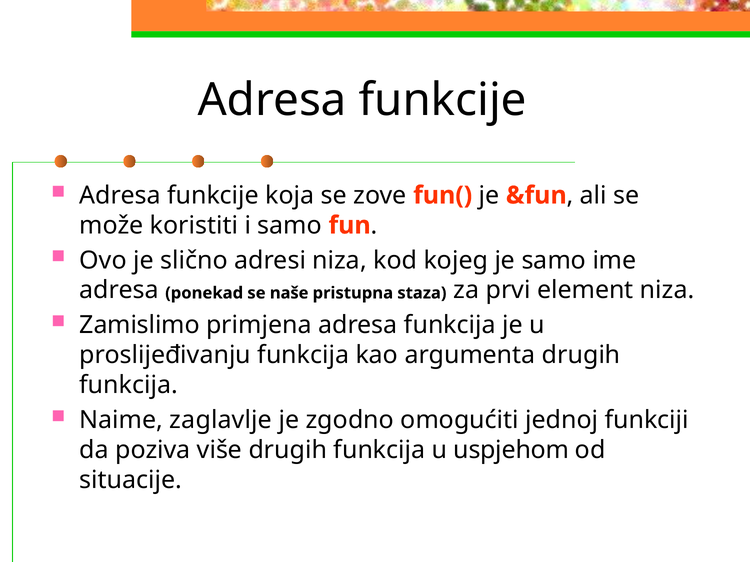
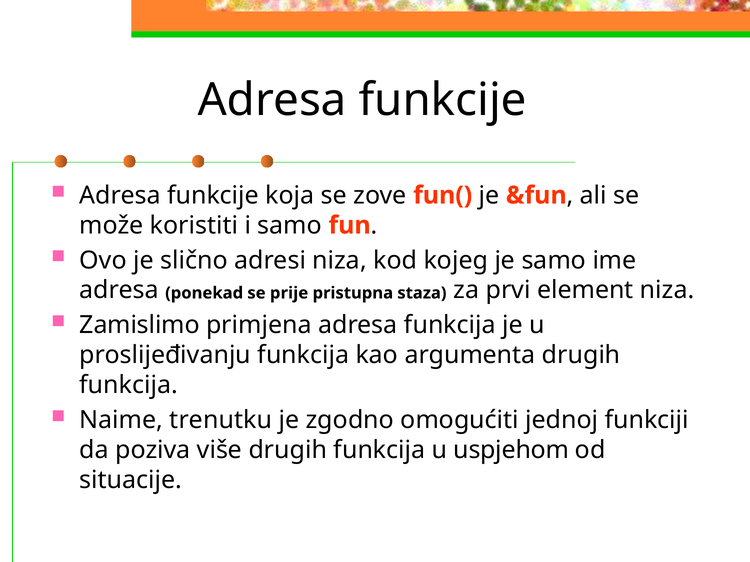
naše: naše -> prije (289, 293)
zaglavlje: zaglavlje -> trenutku (221, 420)
